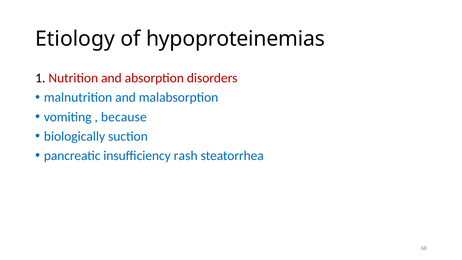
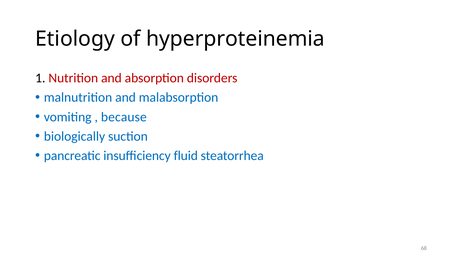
hypoproteinemias: hypoproteinemias -> hyperproteinemia (235, 39)
rash: rash -> fluid (186, 156)
